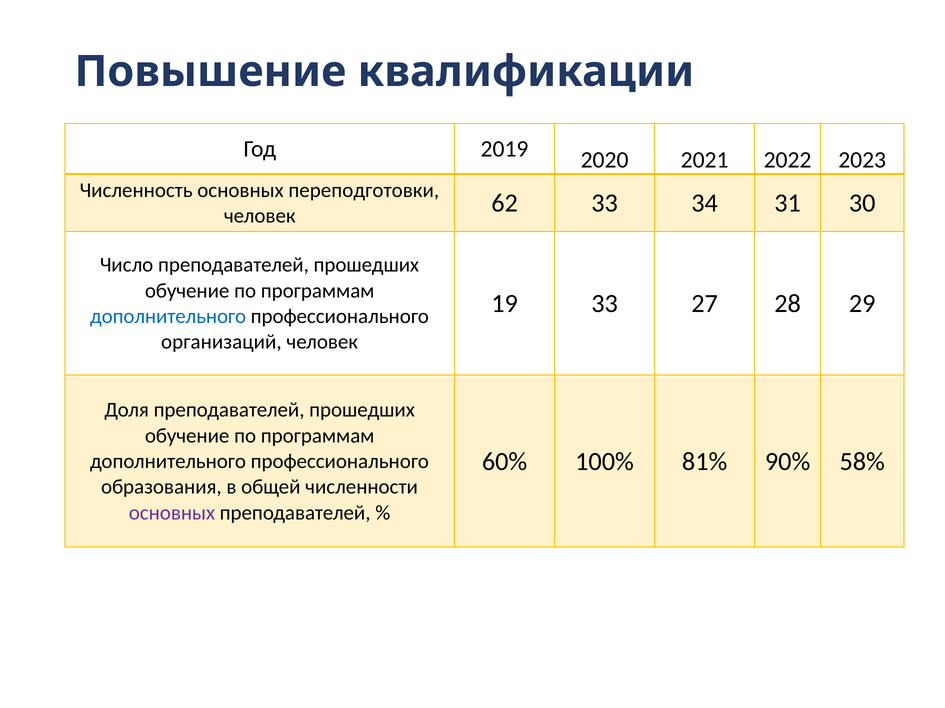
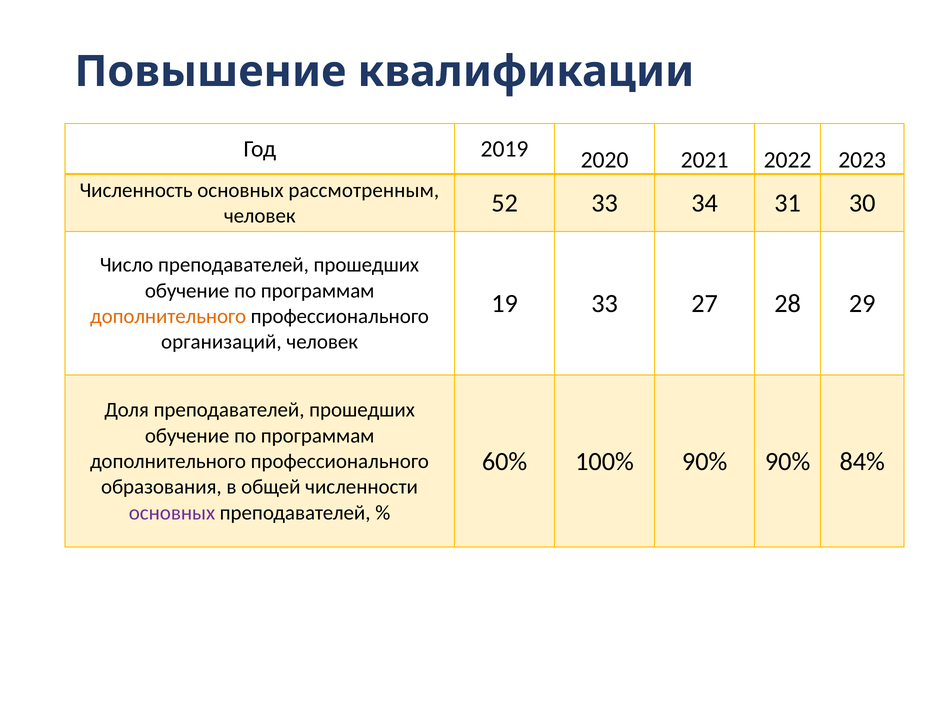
переподготовки: переподготовки -> рассмотренным (364, 190)
62: 62 -> 52 (505, 203)
дополнительного colour: blue -> orange (168, 317)
100% 81%: 81% -> 90% (705, 462)
58%: 58% -> 84% (862, 462)
